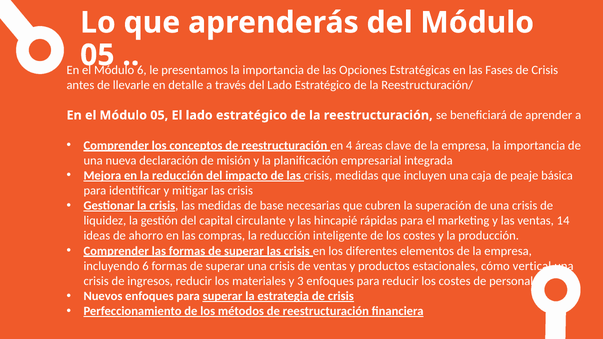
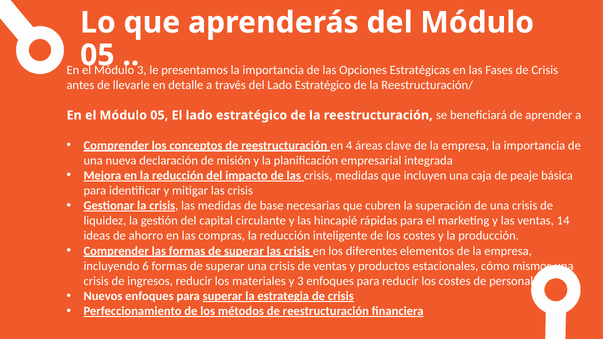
6: 6 -> 3 (142, 70)
vertical: vertical -> mismos (532, 266)
